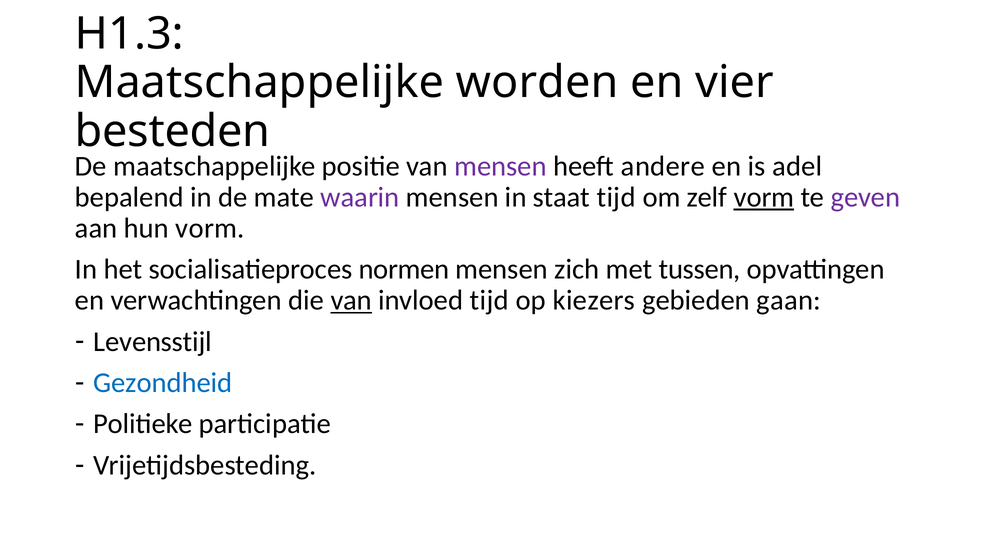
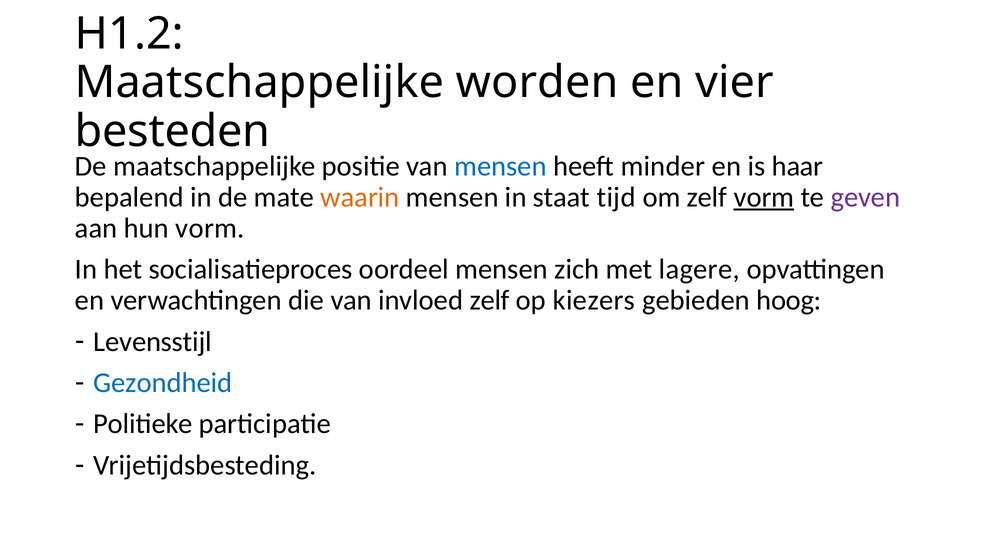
H1.3: H1.3 -> H1.2 (129, 34)
mensen colour: purple -> blue (500, 166)
andere: andere -> minder (663, 166)
adel: adel -> haar (798, 166)
waarin colour: purple -> orange (360, 197)
normen: normen -> oordeel (404, 269)
tussen: tussen -> lagere (699, 269)
van underline: present -> none (351, 300)
invloed tijd: tijd -> zelf (490, 300)
gaan: gaan -> hoog (789, 300)
